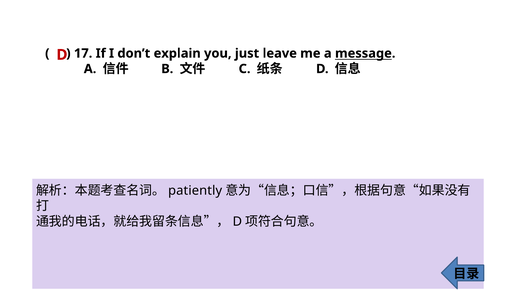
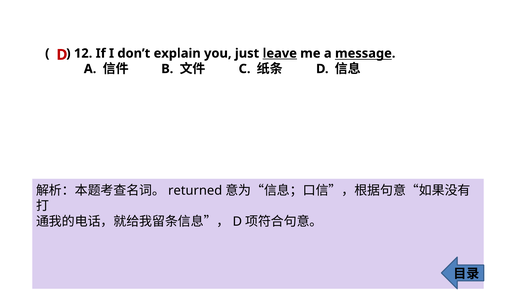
17: 17 -> 12 (83, 53)
leave underline: none -> present (280, 53)
patiently: patiently -> returned (195, 191)
